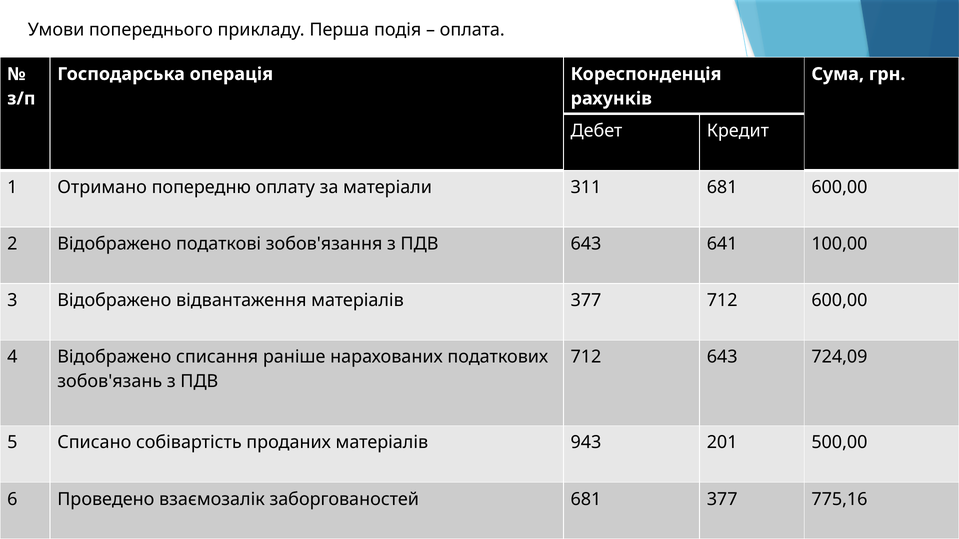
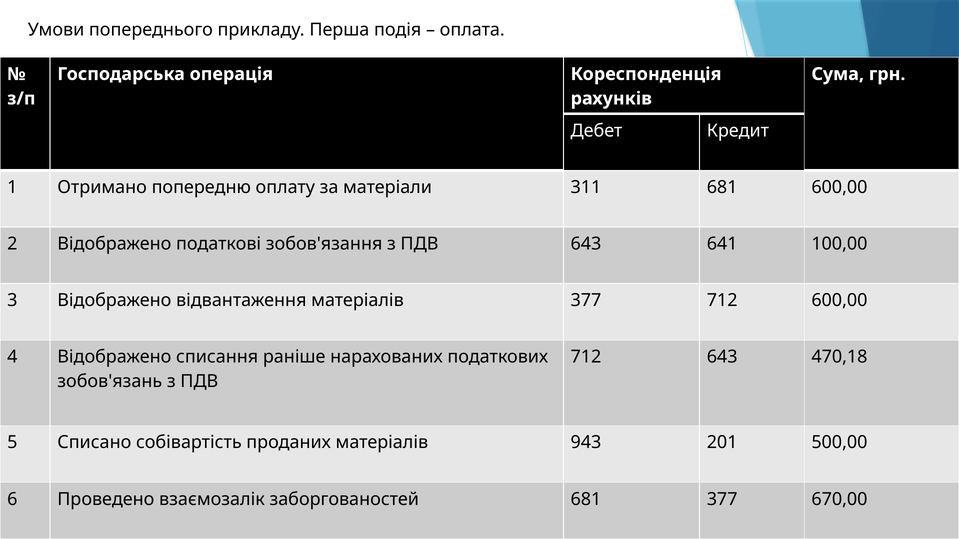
724,09: 724,09 -> 470,18 (839, 357)
775,16: 775,16 -> 670,00 (839, 500)
